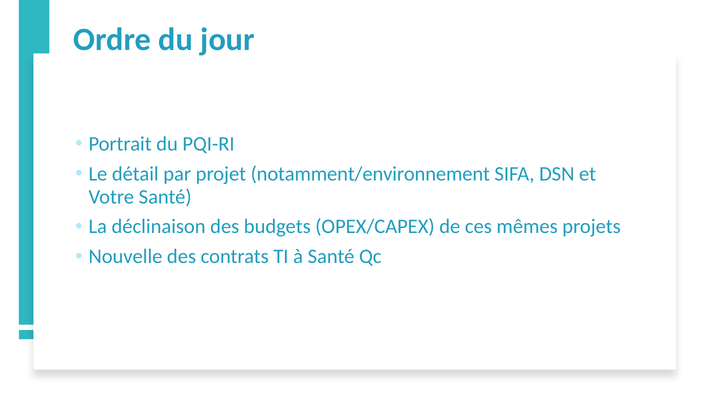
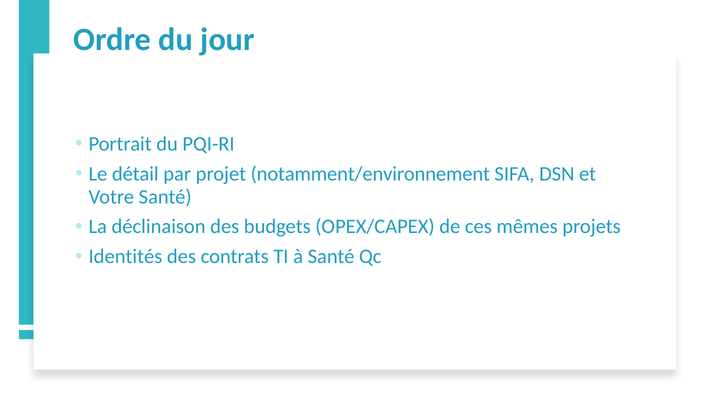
Nouvelle: Nouvelle -> Identités (125, 256)
